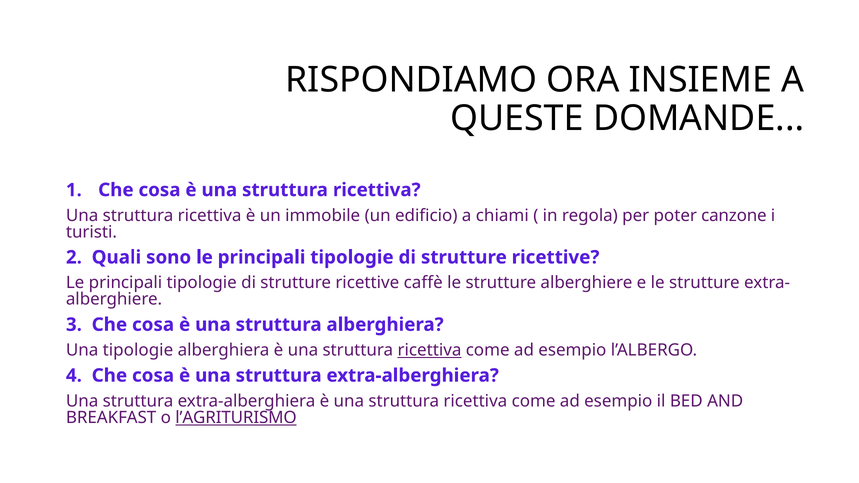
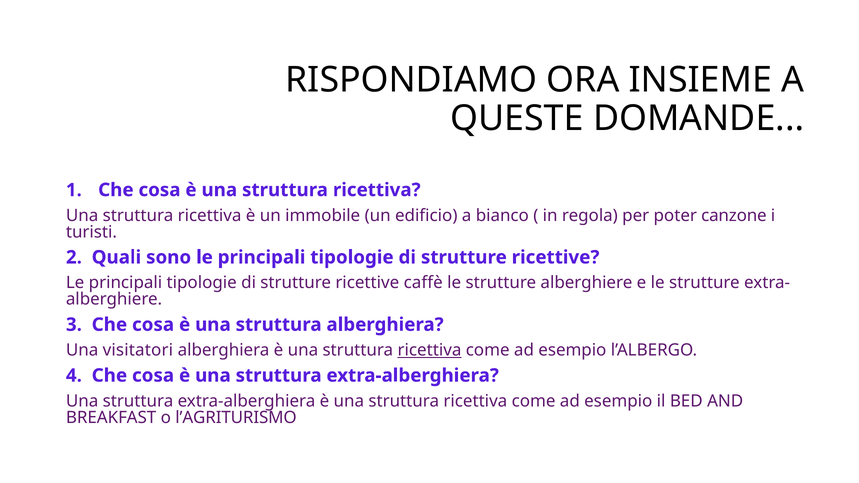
chiami: chiami -> bianco (502, 216)
Una tipologie: tipologie -> visitatori (138, 350)
l’AGRITURISMO underline: present -> none (236, 418)
